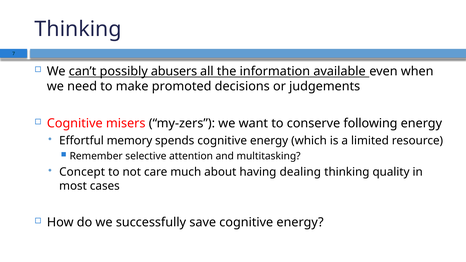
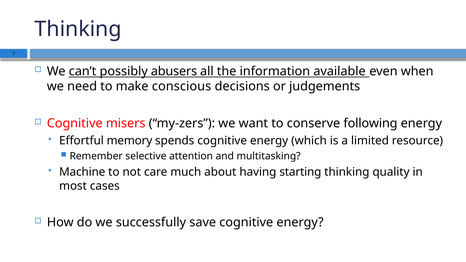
promoted: promoted -> conscious (182, 86)
Concept: Concept -> Machine (82, 172)
dealing: dealing -> starting (300, 172)
